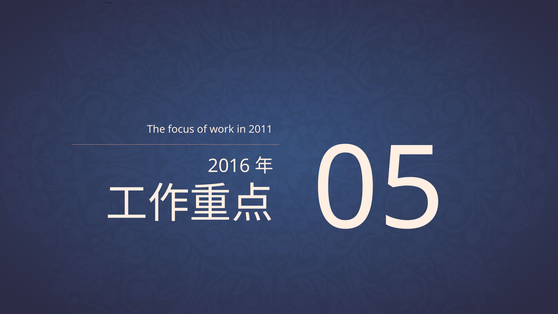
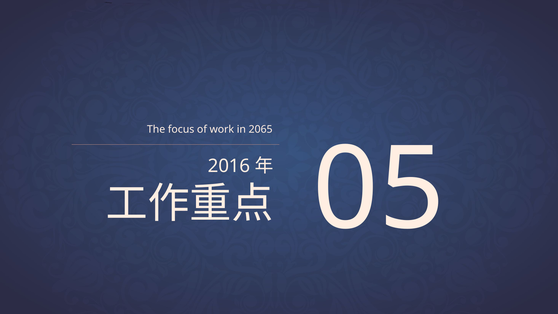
2011: 2011 -> 2065 (261, 129)
